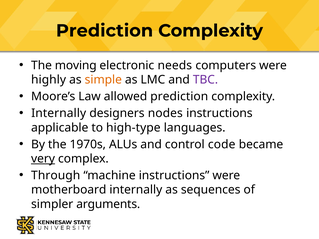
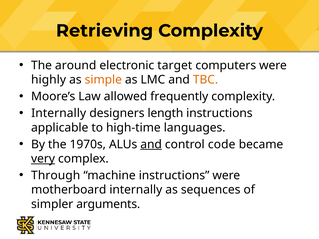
Prediction: Prediction -> Retrieving (105, 31)
moving: moving -> around (76, 65)
needs: needs -> target (175, 65)
TBC colour: purple -> orange (205, 80)
allowed prediction: prediction -> frequently (179, 97)
nodes: nodes -> length (165, 113)
high-type: high-type -> high-time (133, 128)
and underline: none -> present (151, 144)
